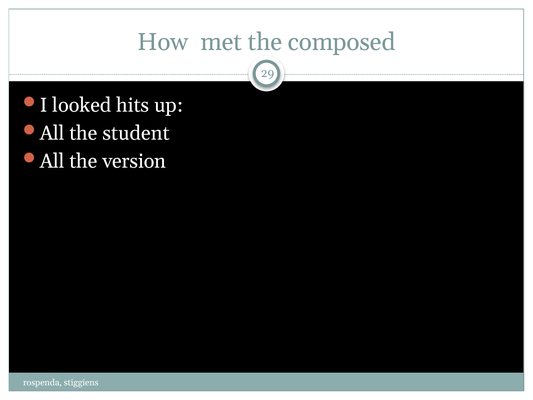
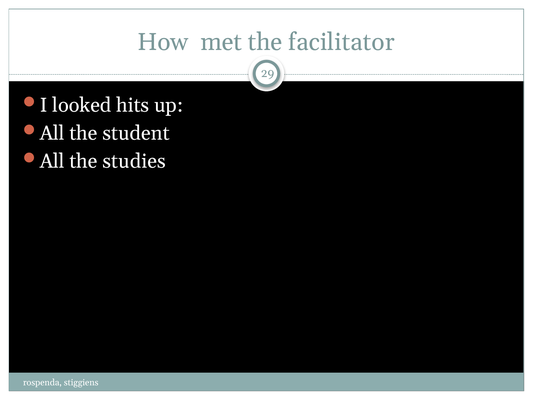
composed: composed -> facilitator (341, 42)
version: version -> studies (134, 161)
